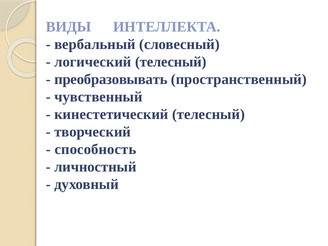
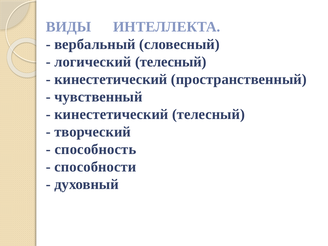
преобразовывать: преобразовывать -> кинестетический (111, 79)
личностный: личностный -> способности (95, 167)
